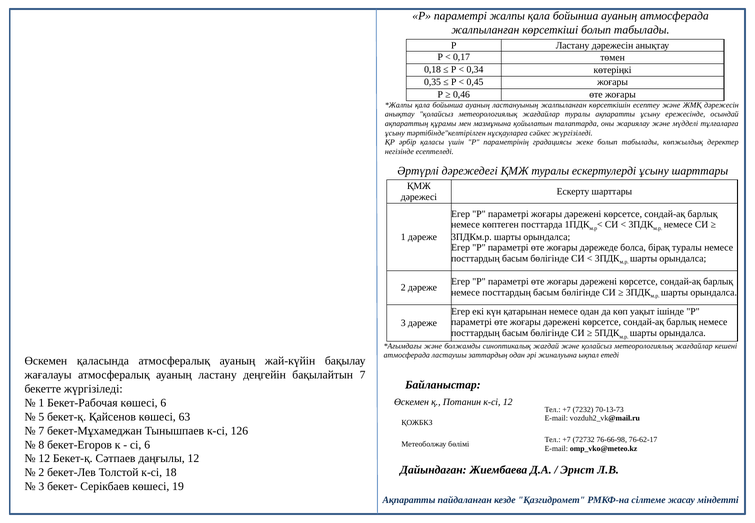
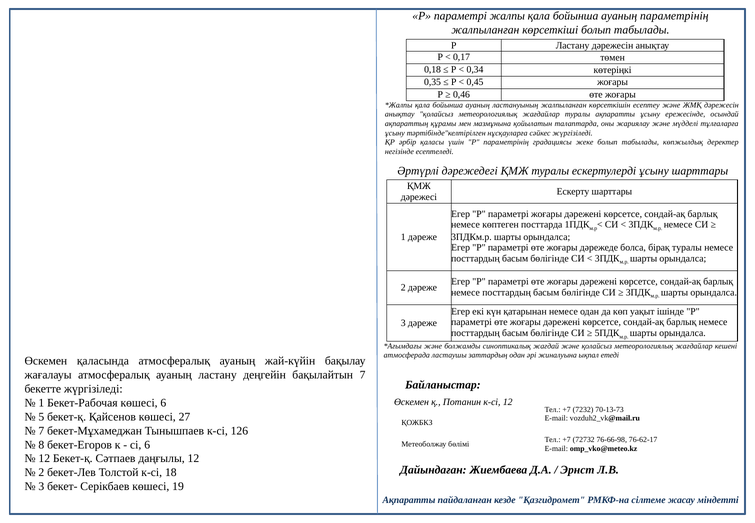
ауаның атмосферада: атмосферада -> параметрінің (674, 16)
63: 63 -> 27 (184, 417)
